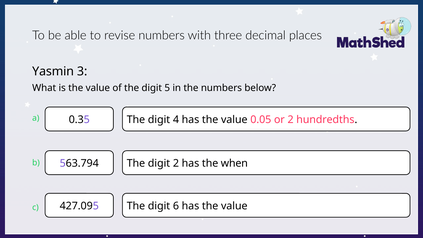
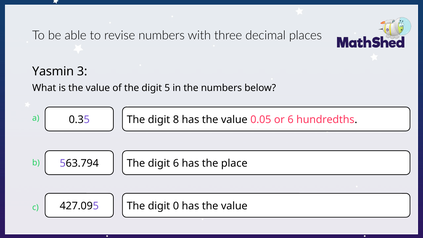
4: 4 -> 8 (176, 120)
or 2: 2 -> 6 (291, 120)
digit 2: 2 -> 6 (176, 163)
when: when -> place (234, 163)
6: 6 -> 0 (176, 206)
